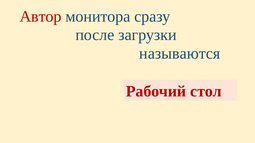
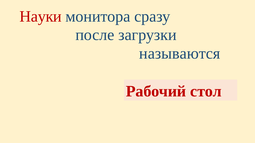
Автор: Автор -> Науки (41, 16)
